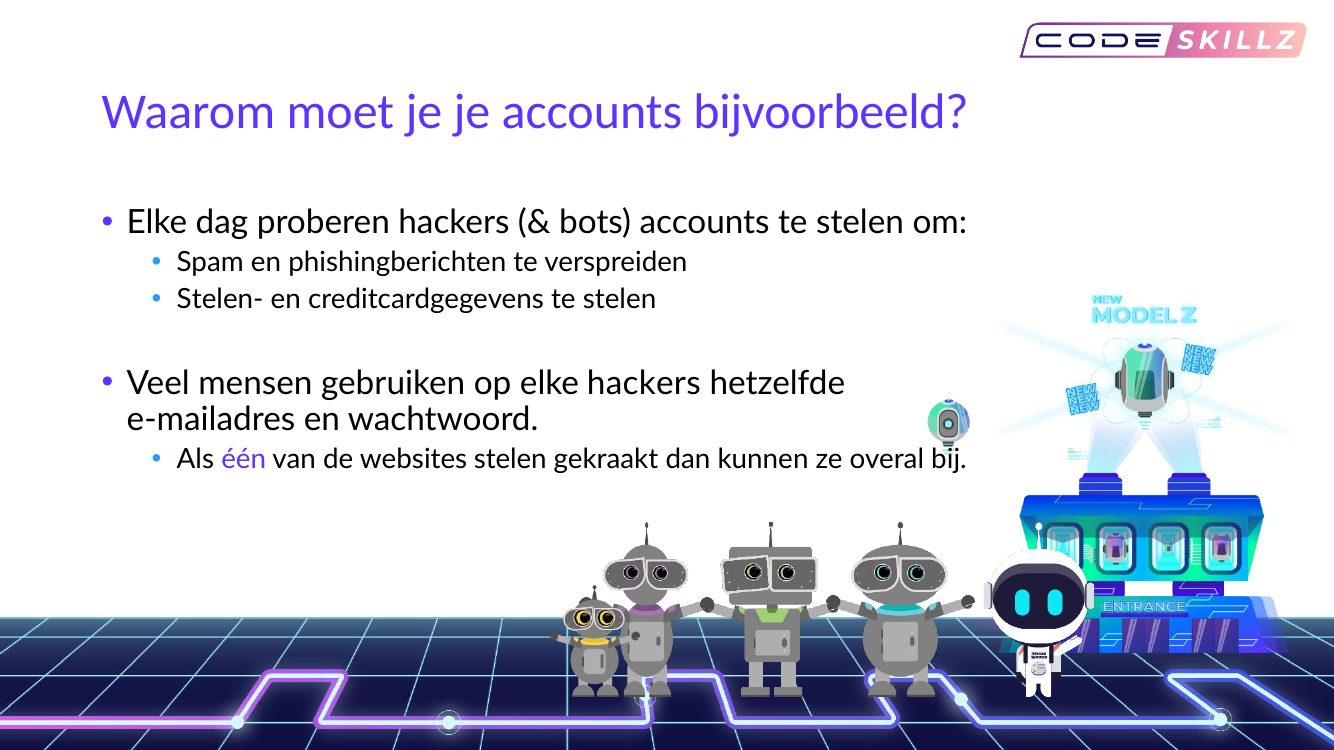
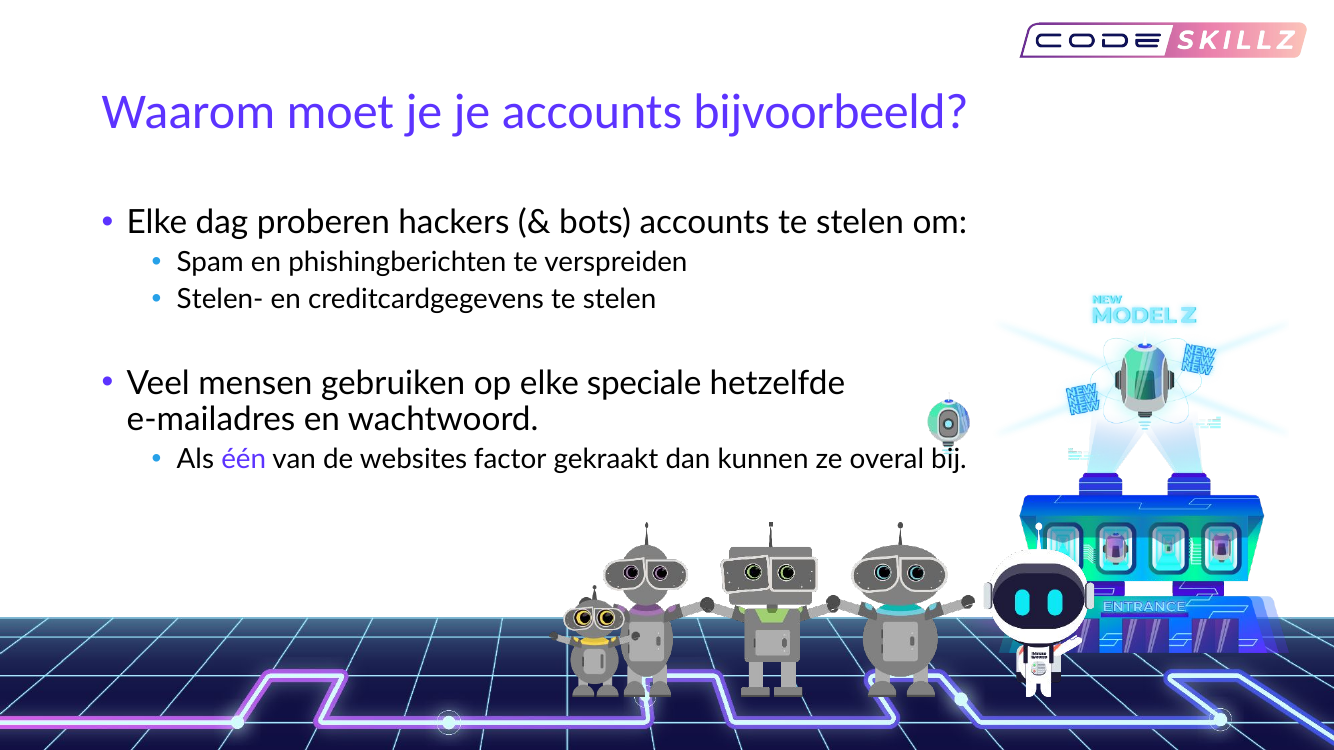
elke hackers: hackers -> speciale (644, 383)
websites stelen: stelen -> factor (510, 459)
